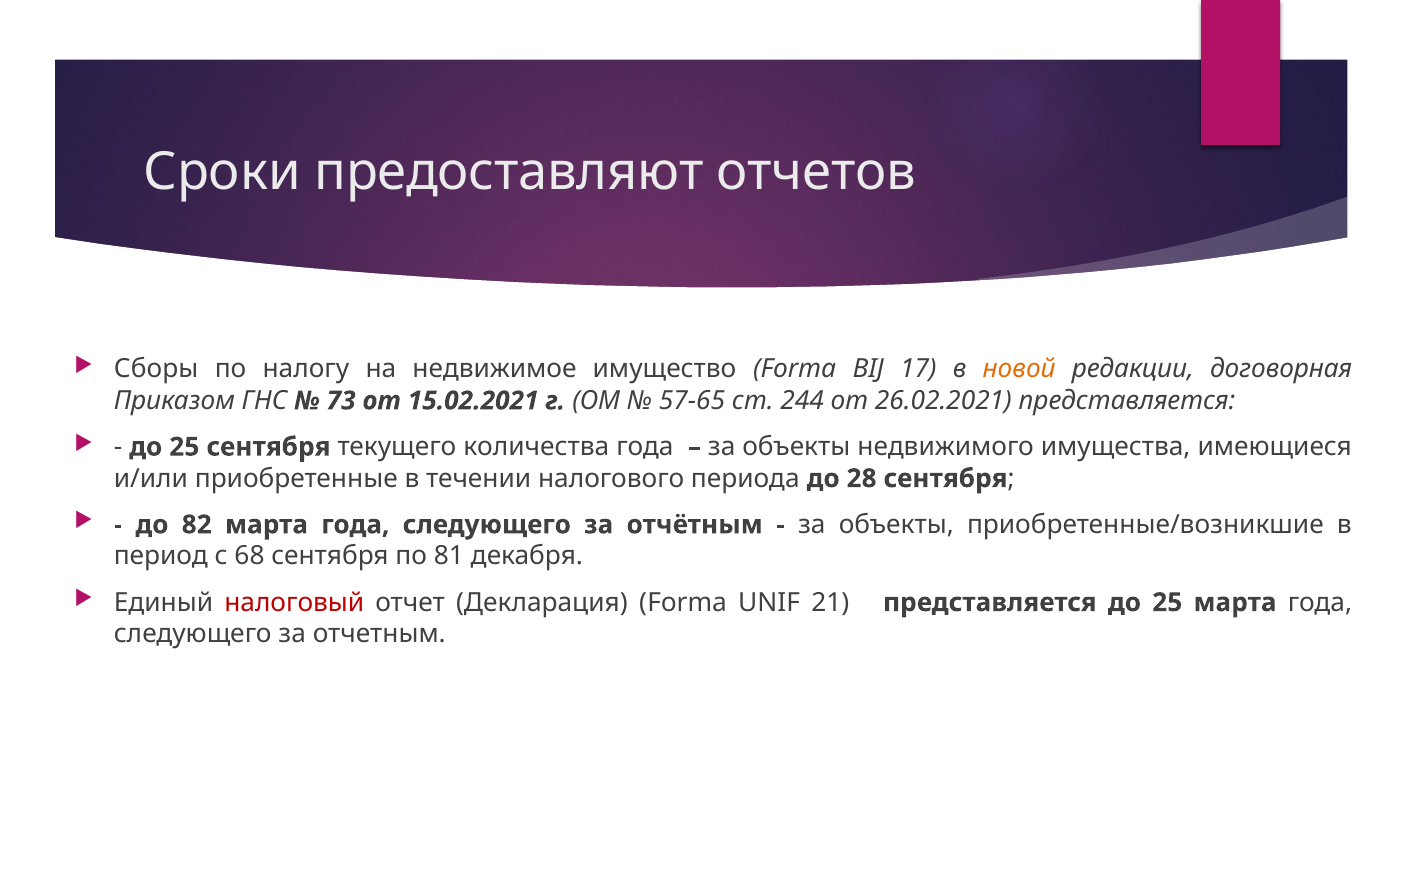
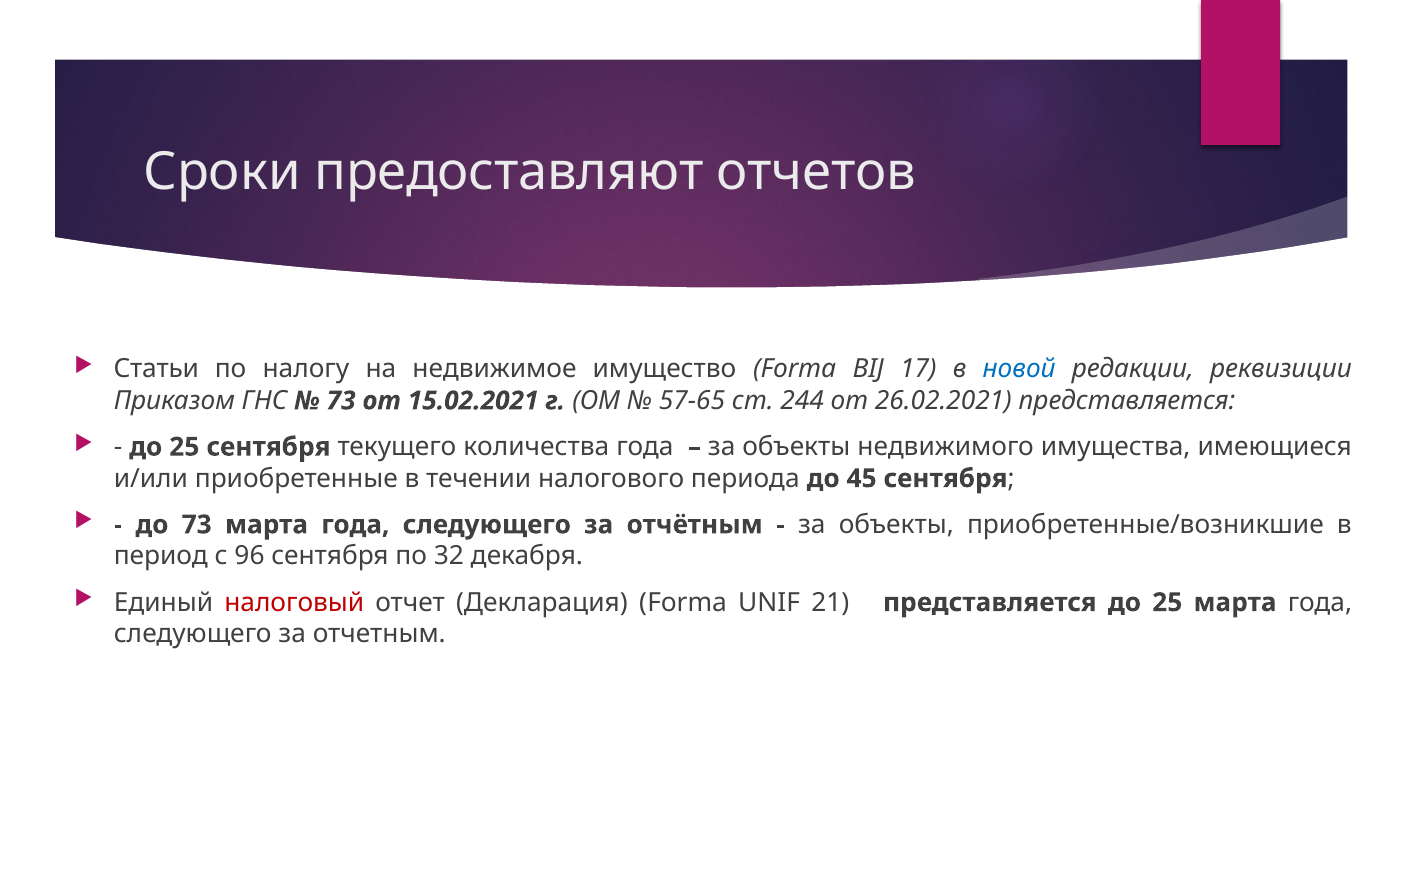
Сборы: Сборы -> Статьи (156, 369)
новой colour: orange -> blue (1019, 369)
договорная: договорная -> реквизиции (1281, 369)
28: 28 -> 45 (862, 478)
до 82: 82 -> 73 (197, 525)
68: 68 -> 96 (250, 556)
81: 81 -> 32 (449, 556)
